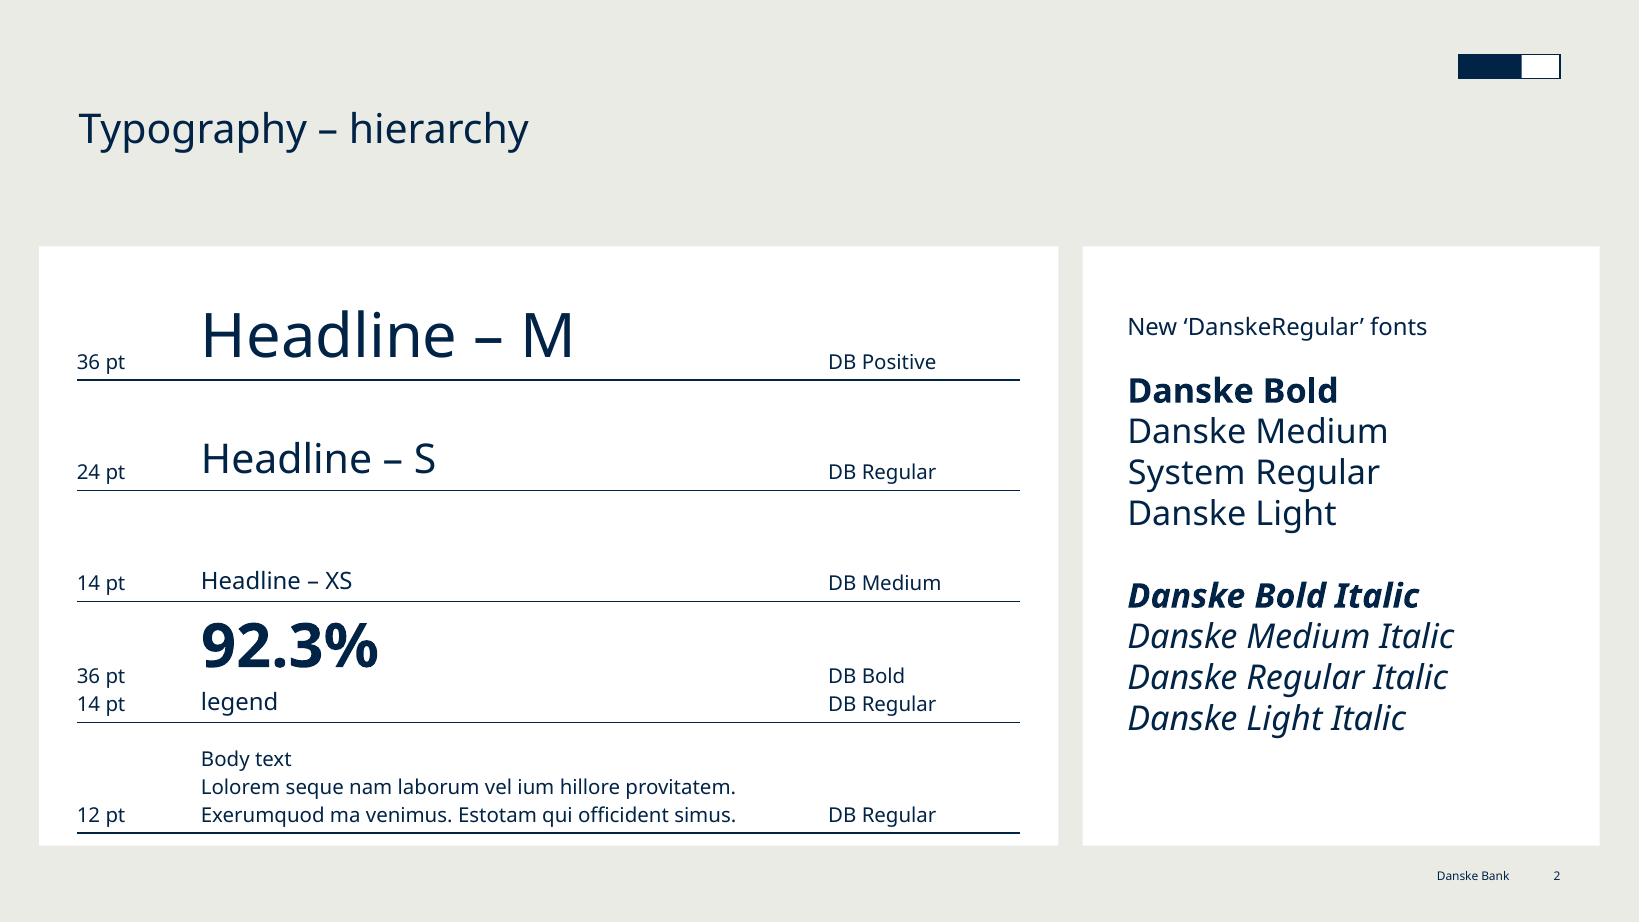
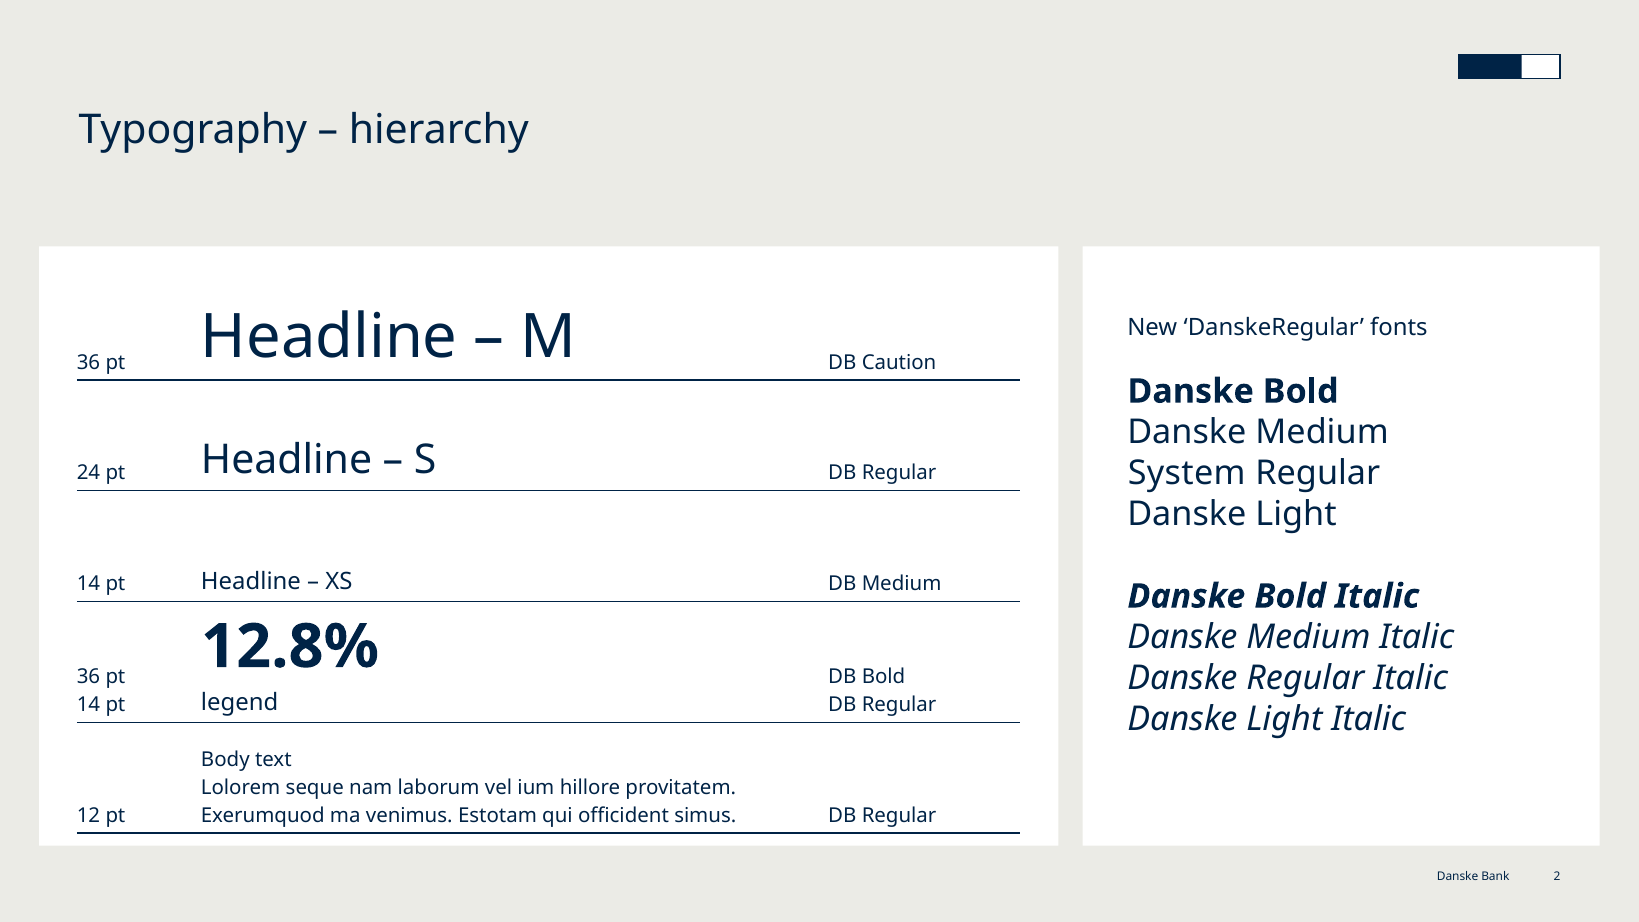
Positive: Positive -> Caution (899, 362)
92.3%: 92.3% -> 12.8% (290, 647)
